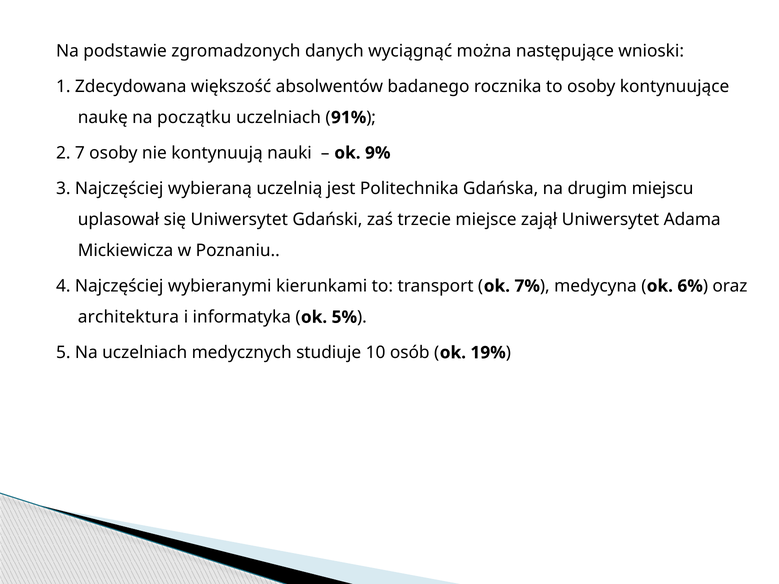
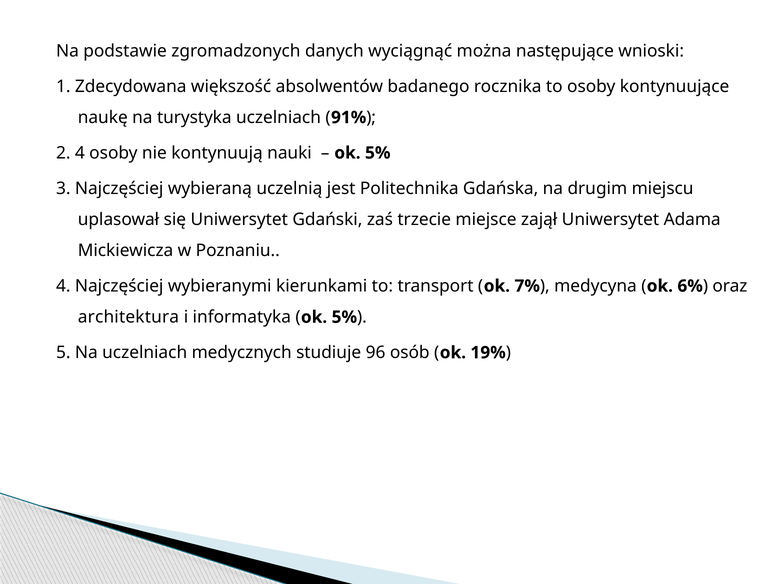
początku: początku -> turystyka (194, 118)
2 7: 7 -> 4 (80, 153)
9%: 9% -> 5% (378, 153)
10: 10 -> 96 (376, 353)
